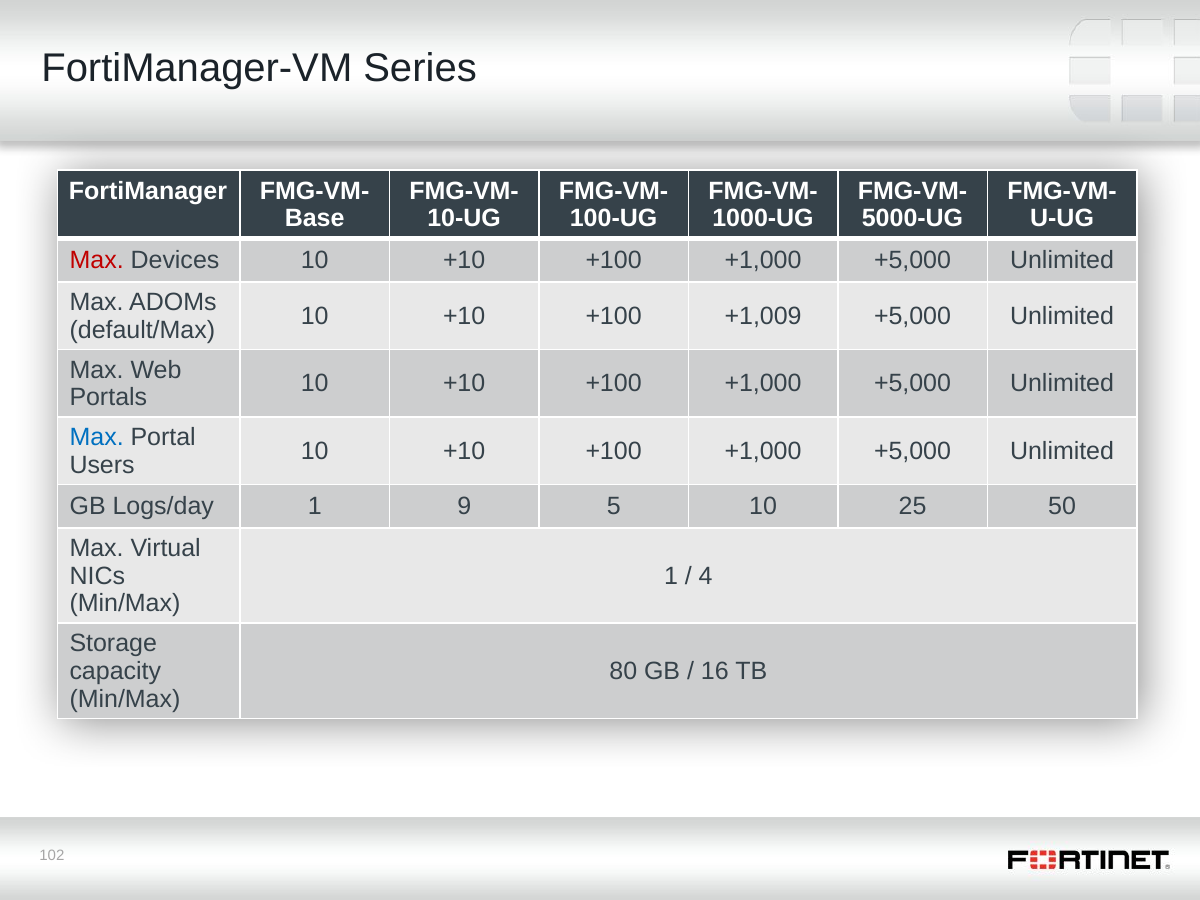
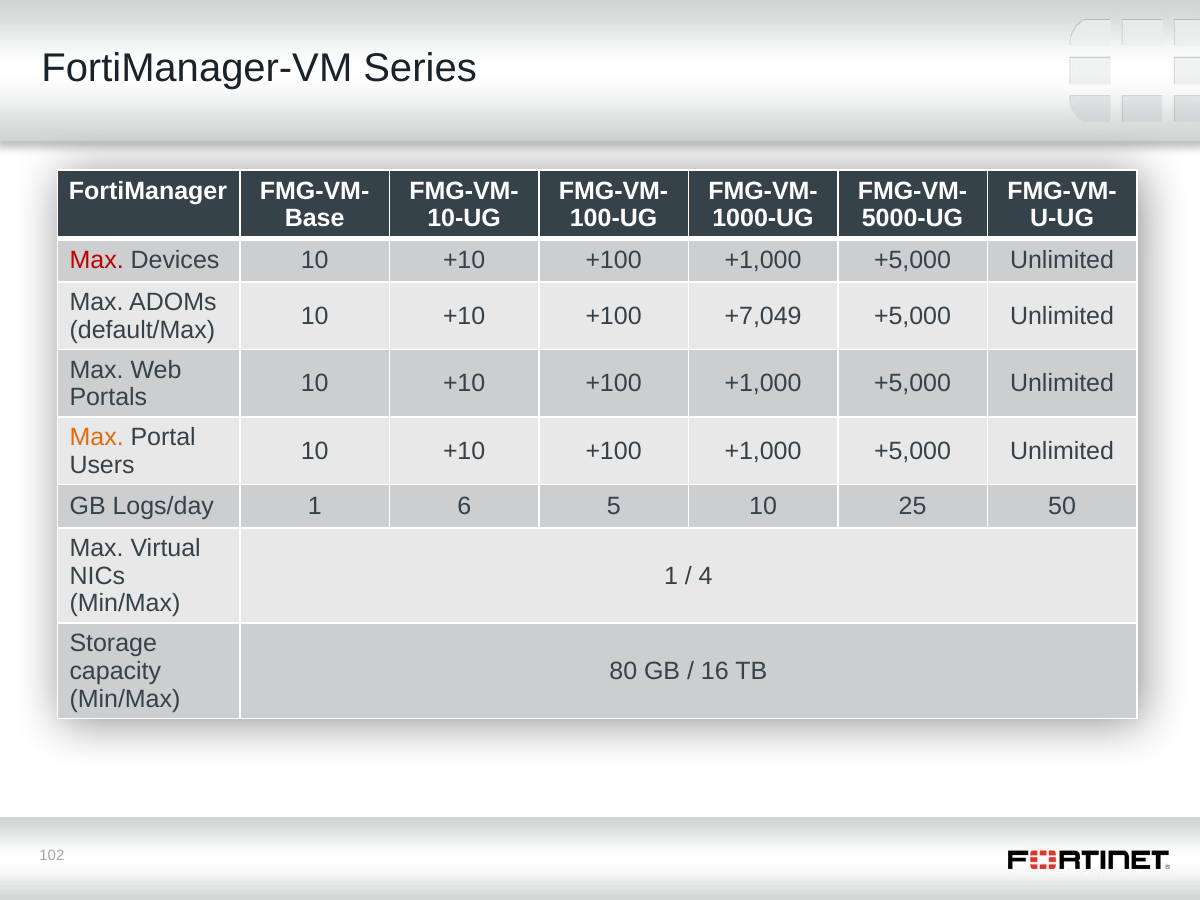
+1,009: +1,009 -> +7,049 (763, 316)
Max colour: blue -> orange (97, 437)
9: 9 -> 6 (464, 507)
